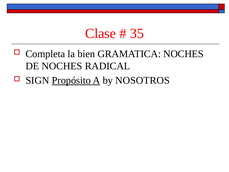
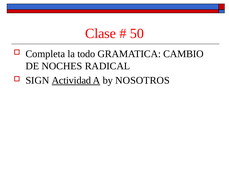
35: 35 -> 50 (137, 33)
bien: bien -> todo (86, 54)
GRAMATICA NOCHES: NOCHES -> CAMBIO (183, 54)
Propósito: Propósito -> Actividad (71, 80)
